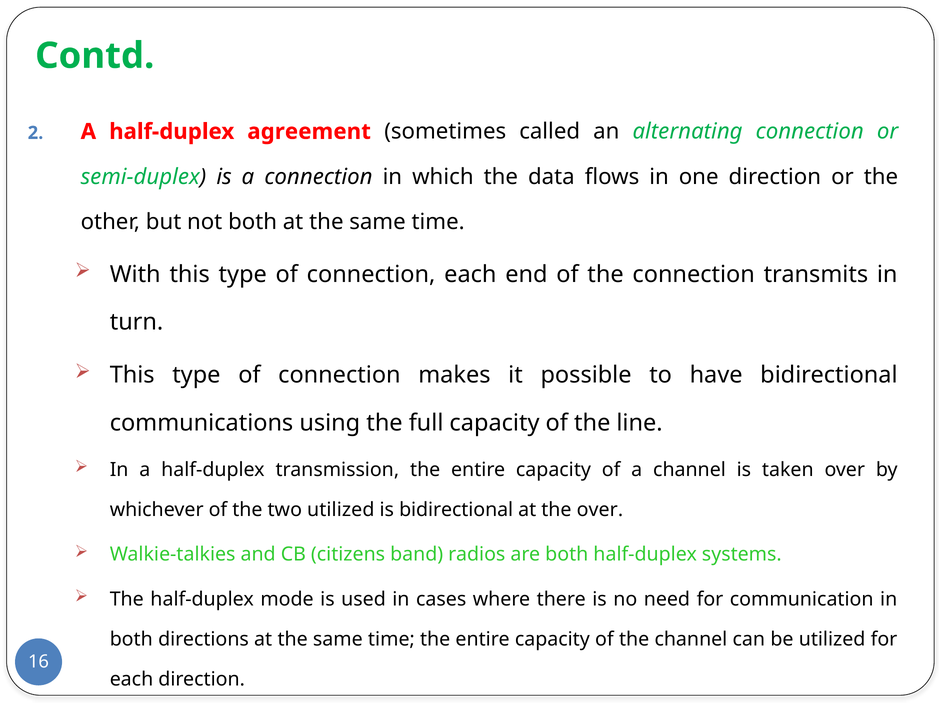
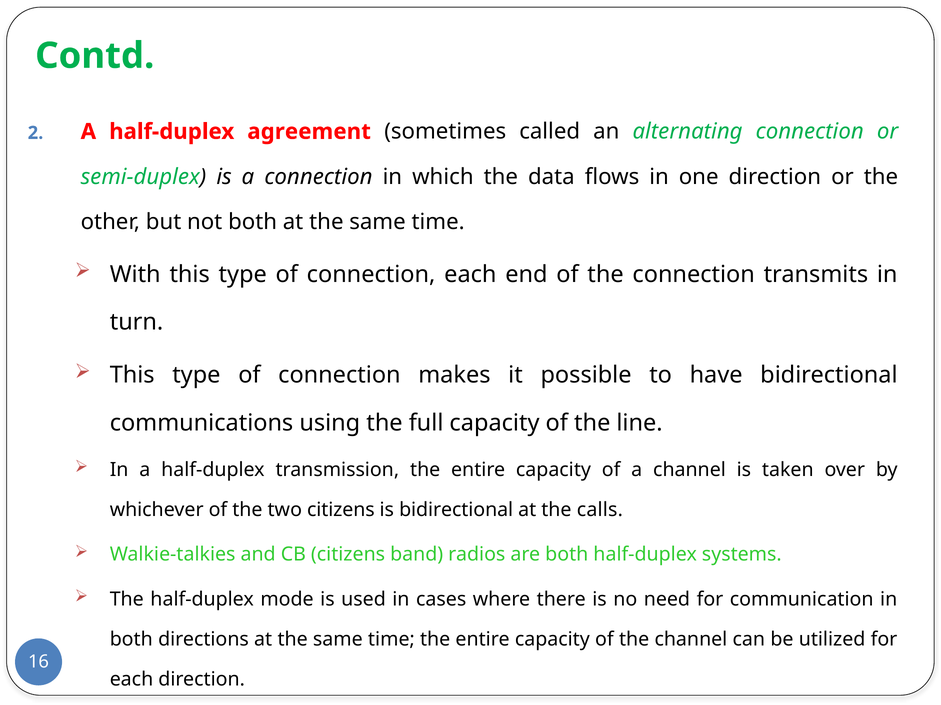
two utilized: utilized -> citizens (341, 510)
the over: over -> calls (600, 510)
